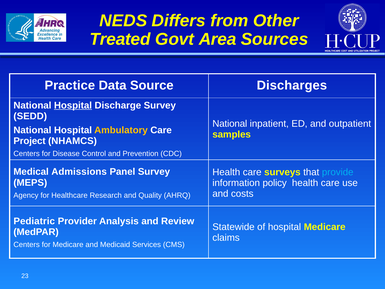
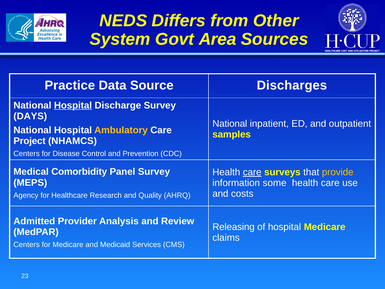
Treated: Treated -> System (120, 39)
SEDD: SEDD -> DAYS (30, 116)
Admissions: Admissions -> Comorbidity (79, 172)
care underline: none -> present (252, 172)
provide colour: light blue -> yellow (338, 172)
policy: policy -> some (275, 183)
Pediatric: Pediatric -> Admitted (34, 221)
Statewide: Statewide -> Releasing (234, 227)
